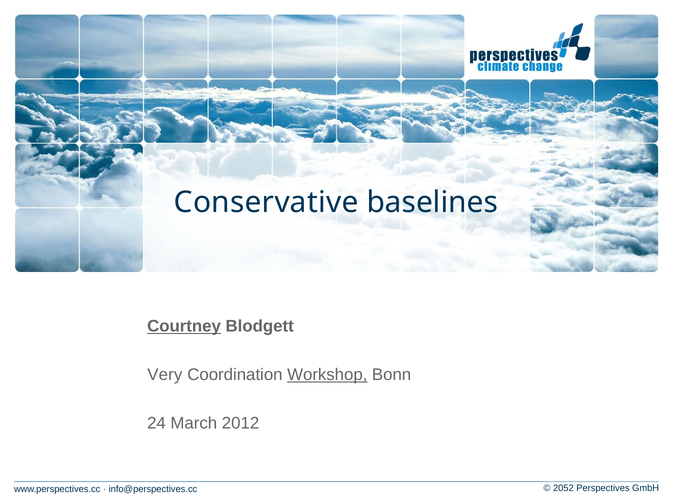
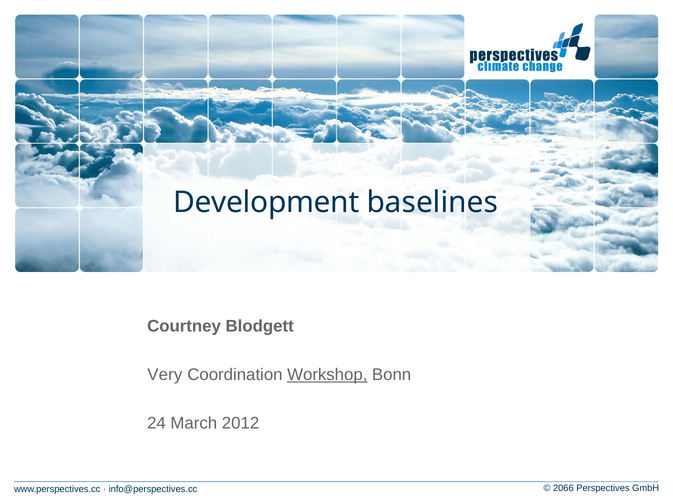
Conservative: Conservative -> Development (266, 203)
Courtney underline: present -> none (184, 327)
2052: 2052 -> 2066 (563, 489)
